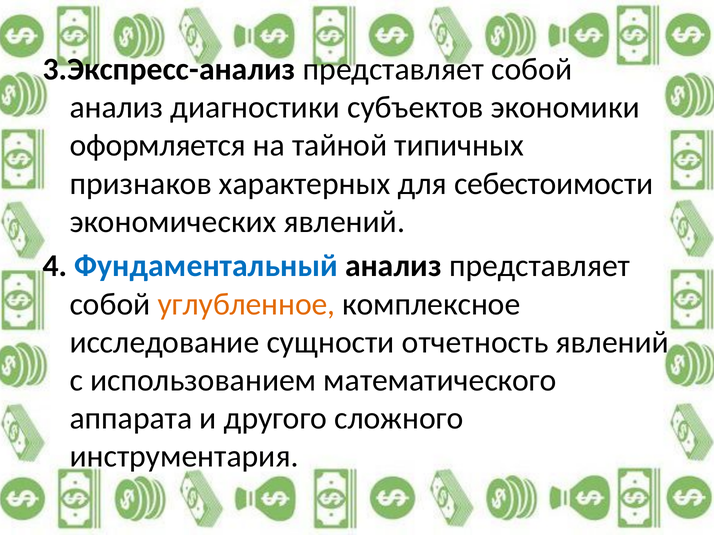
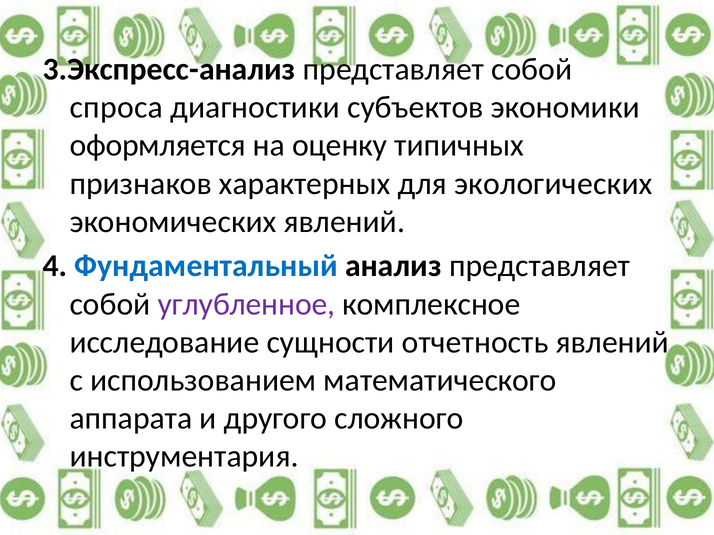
анализ: анализ -> спроса (116, 108)
тайной: тайной -> оценку (340, 146)
себестоимости: себестоимости -> экологических (553, 184)
углубленное colour: orange -> purple (246, 304)
